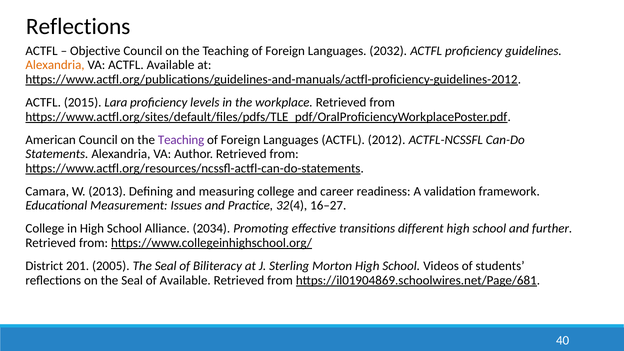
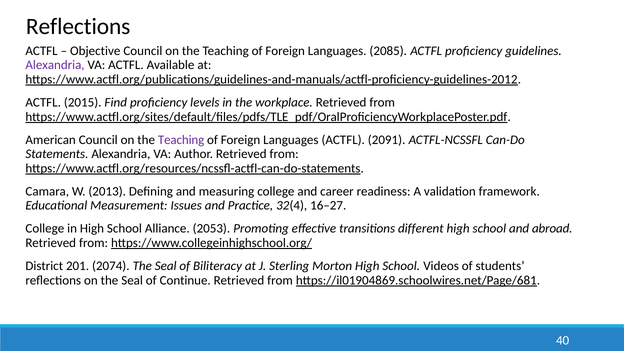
2032: 2032 -> 2085 (388, 51)
Alexandria colour: orange -> purple (55, 65)
Lara: Lara -> Find (116, 103)
2012: 2012 -> 2091 (387, 140)
2034: 2034 -> 2053 (211, 229)
further: further -> abroad (552, 229)
2005: 2005 -> 2074 (111, 266)
of Available: Available -> Continue (185, 280)
